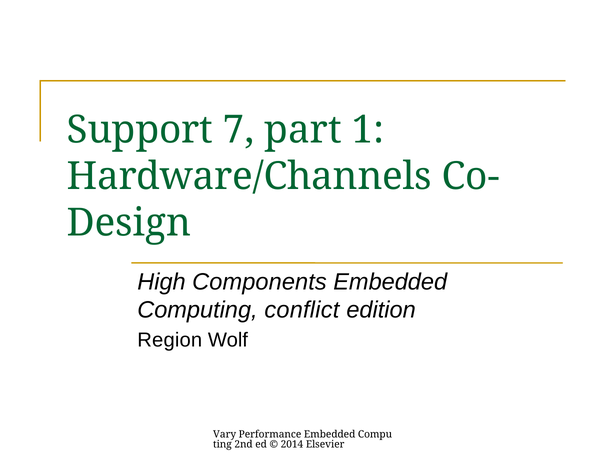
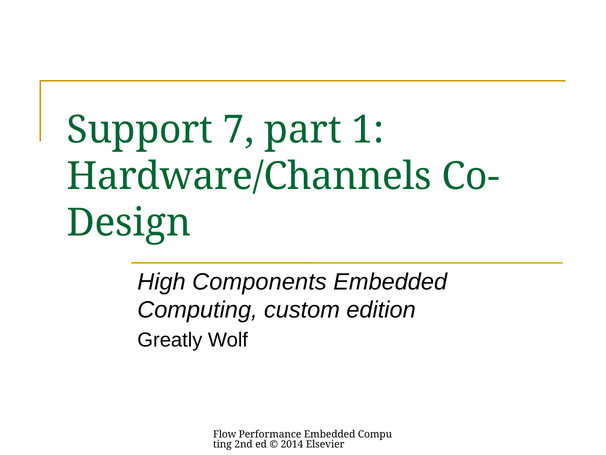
conflict: conflict -> custom (302, 310)
Region: Region -> Greatly (170, 340)
Vary: Vary -> Flow (225, 434)
